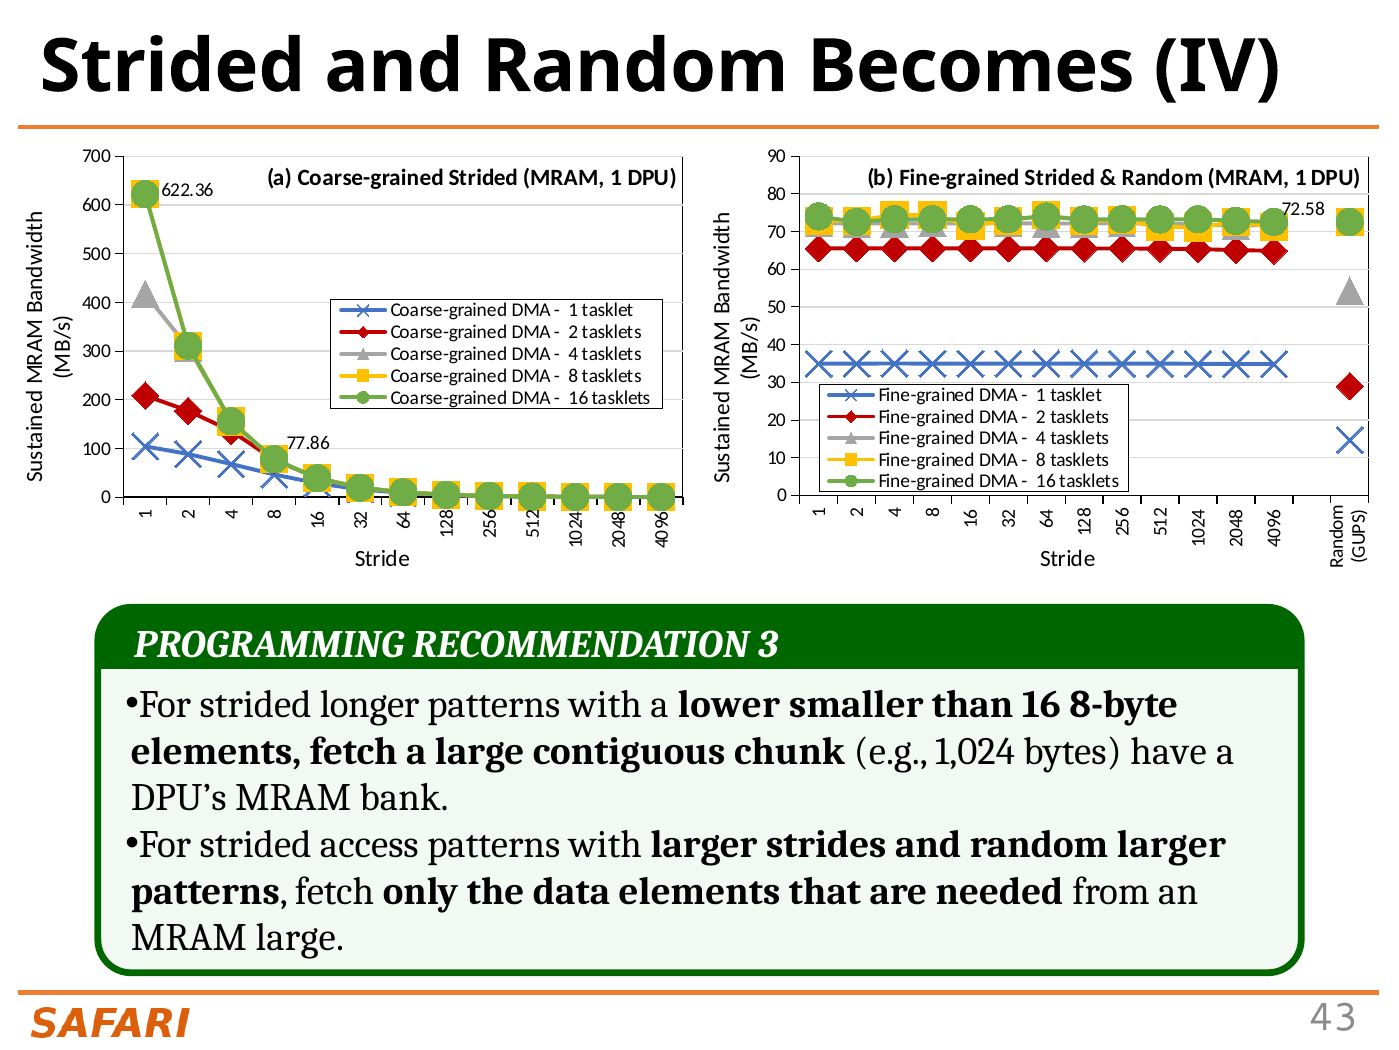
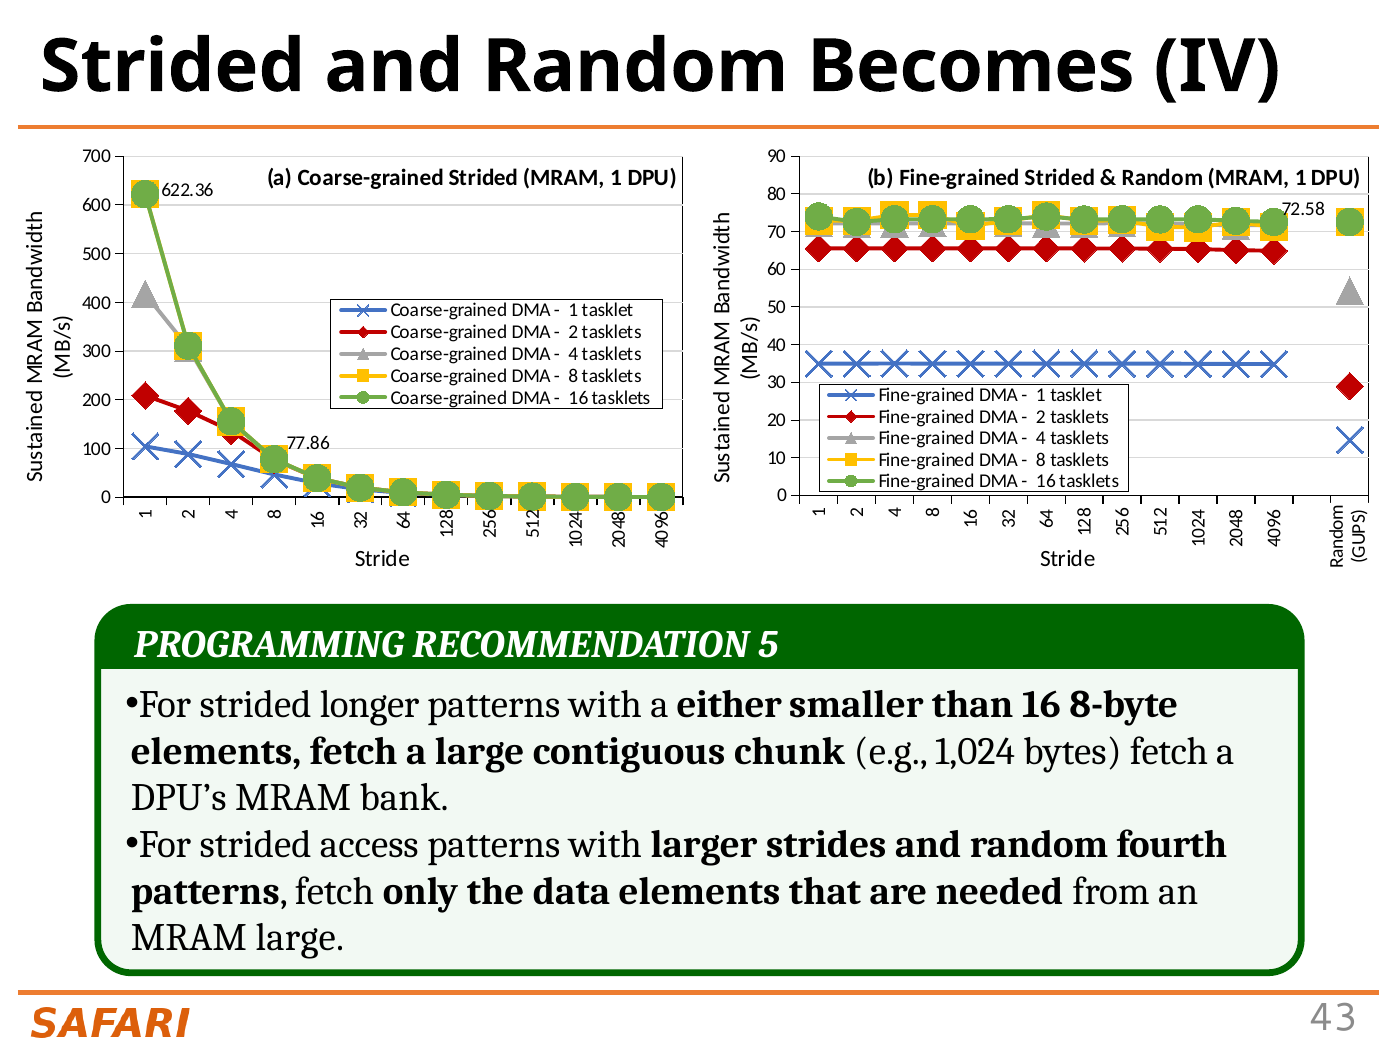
RECOMMENDATION 3: 3 -> 5 (768, 644)
lower: lower -> either (729, 704)
bytes have: have -> fetch (1169, 751)
random larger: larger -> fourth (1172, 844)
